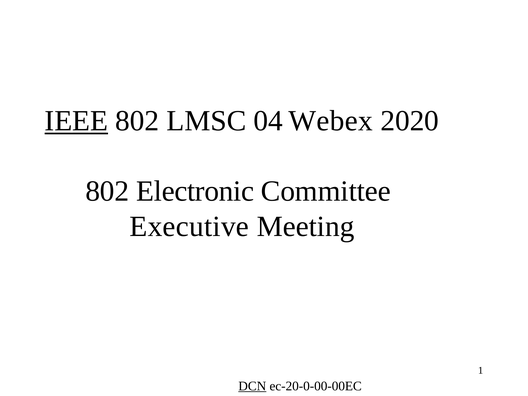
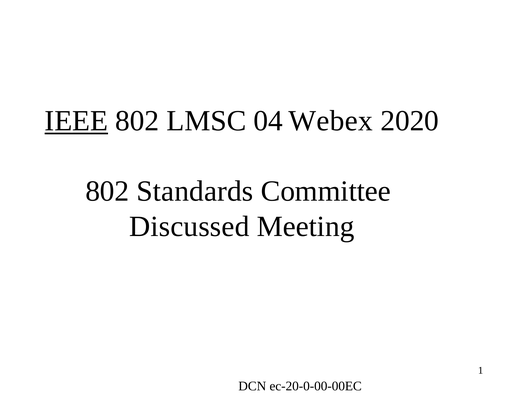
Electronic: Electronic -> Standards (195, 191)
Executive: Executive -> Discussed (189, 226)
DCN underline: present -> none (252, 386)
